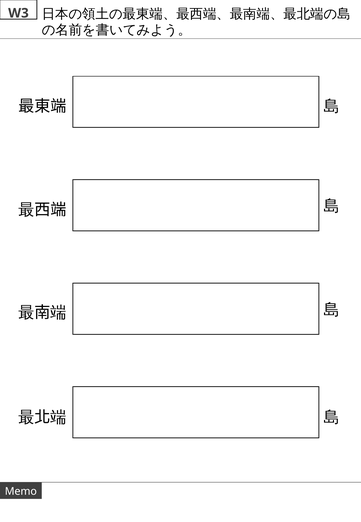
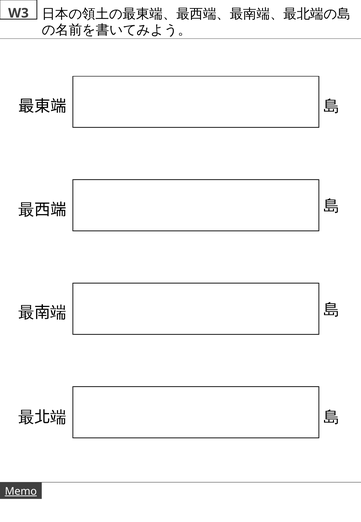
Memo underline: none -> present (21, 491)
